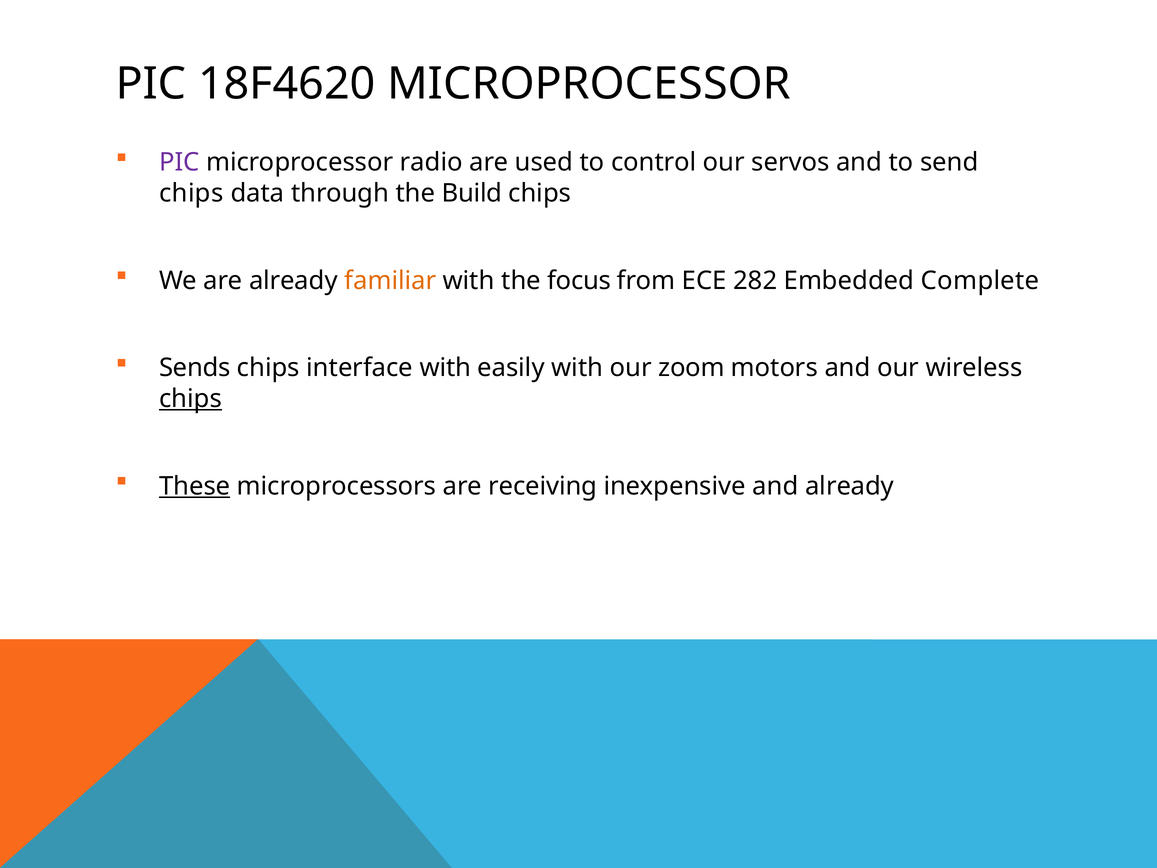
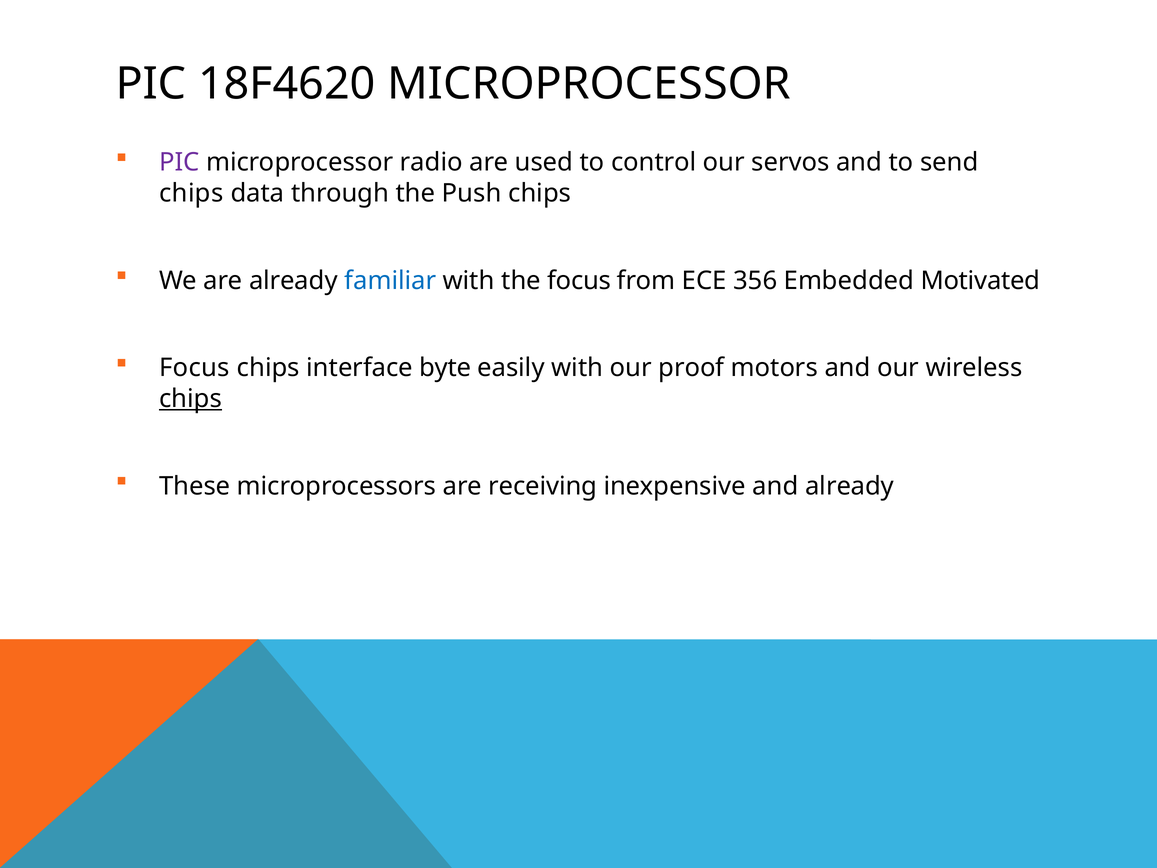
Build: Build -> Push (472, 193)
familiar colour: orange -> blue (390, 280)
282: 282 -> 356 (755, 280)
Complete: Complete -> Motivated (980, 280)
Sends: Sends -> Focus (195, 368)
interface with: with -> byte (445, 368)
zoom: zoom -> proof (691, 368)
These underline: present -> none (195, 486)
